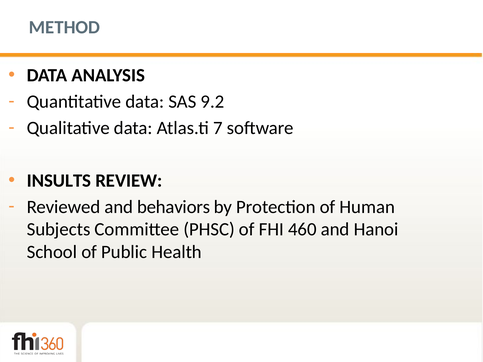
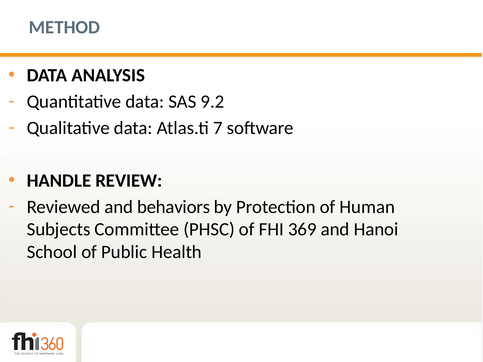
INSULTS: INSULTS -> HANDLE (59, 181)
460: 460 -> 369 (302, 230)
